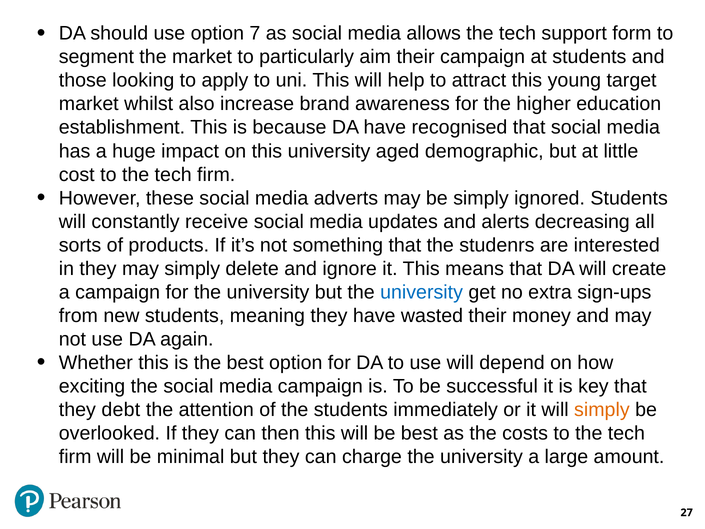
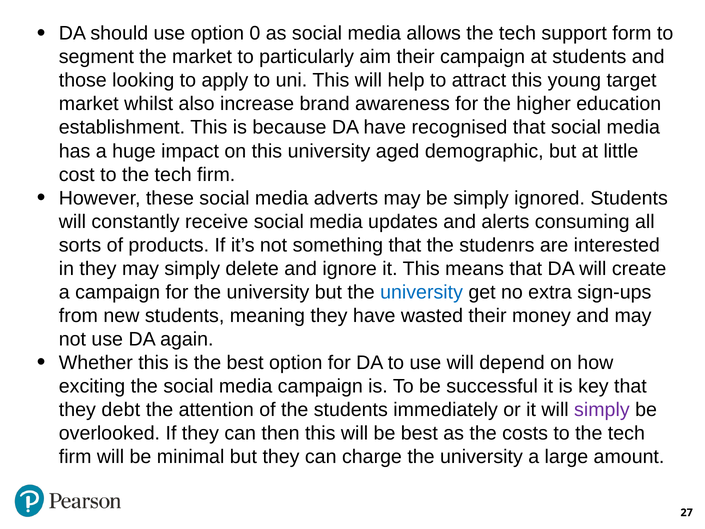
7: 7 -> 0 (255, 33)
decreasing: decreasing -> consuming (582, 221)
simply colour: orange -> purple (602, 410)
